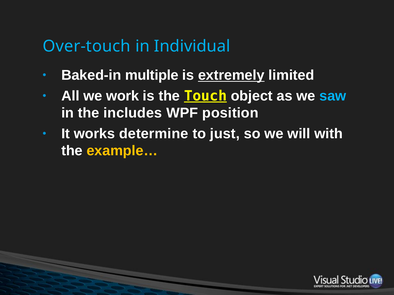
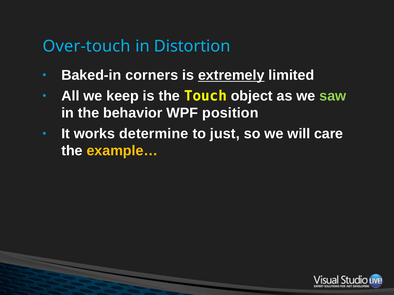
Individual: Individual -> Distortion (192, 46)
multiple: multiple -> corners (152, 75)
work: work -> keep (123, 96)
Touch underline: present -> none (205, 96)
saw colour: light blue -> light green (333, 96)
includes: includes -> behavior (133, 113)
with: with -> care (329, 134)
